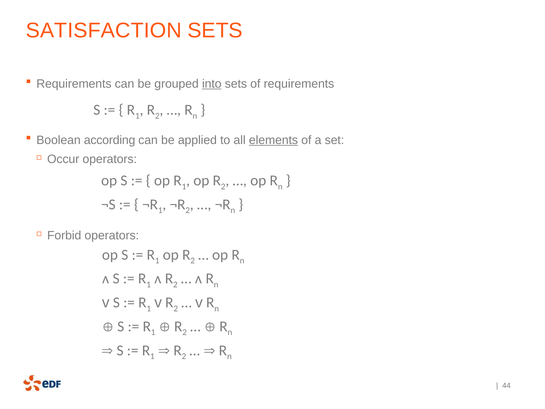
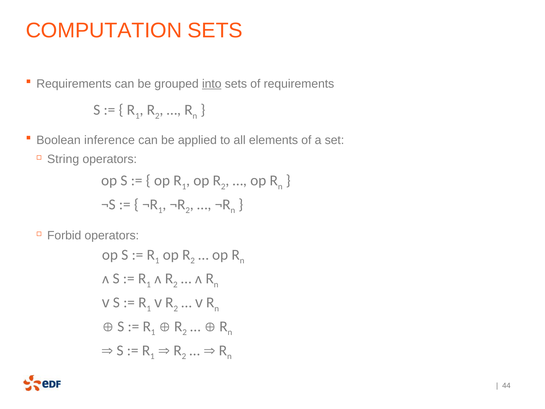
SATISFACTION: SATISFACTION -> COMPUTATION (104, 31)
according: according -> inference (109, 140)
elements underline: present -> none (273, 140)
Occur: Occur -> String (63, 159)
